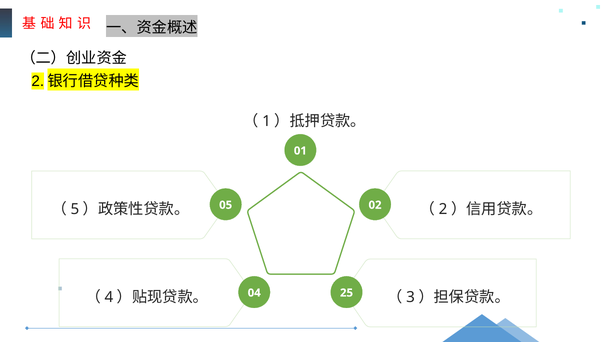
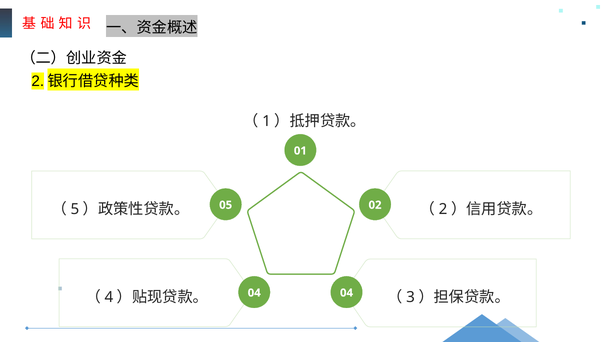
04 25: 25 -> 04 (347, 293)
